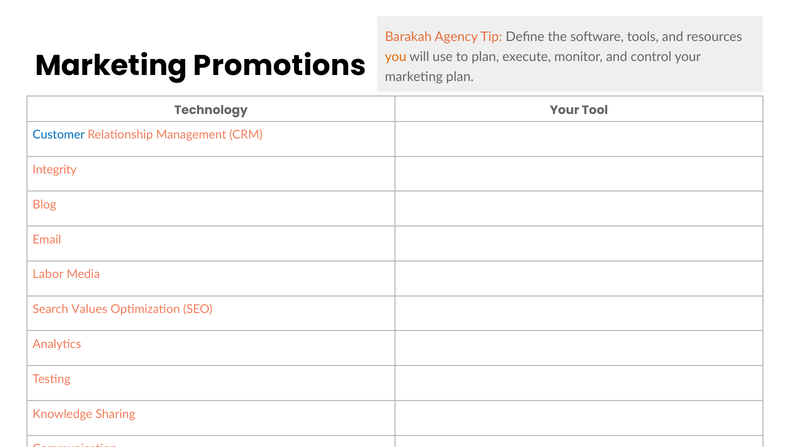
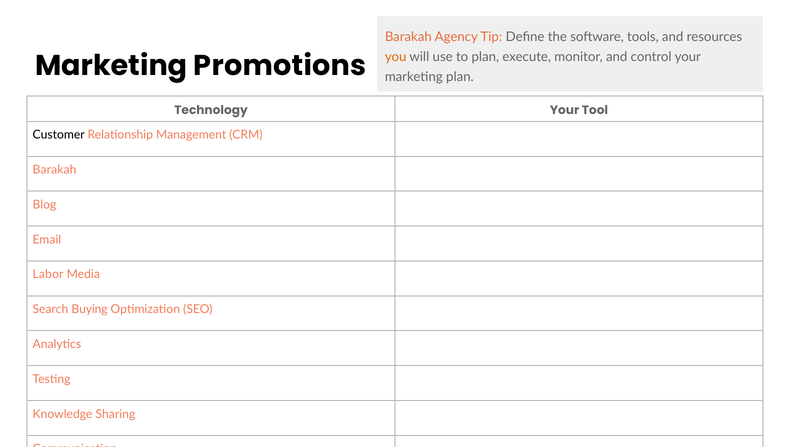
Customer colour: blue -> black (59, 135)
Integrity: Integrity -> Barakah (54, 170)
Values: Values -> Buying (90, 309)
